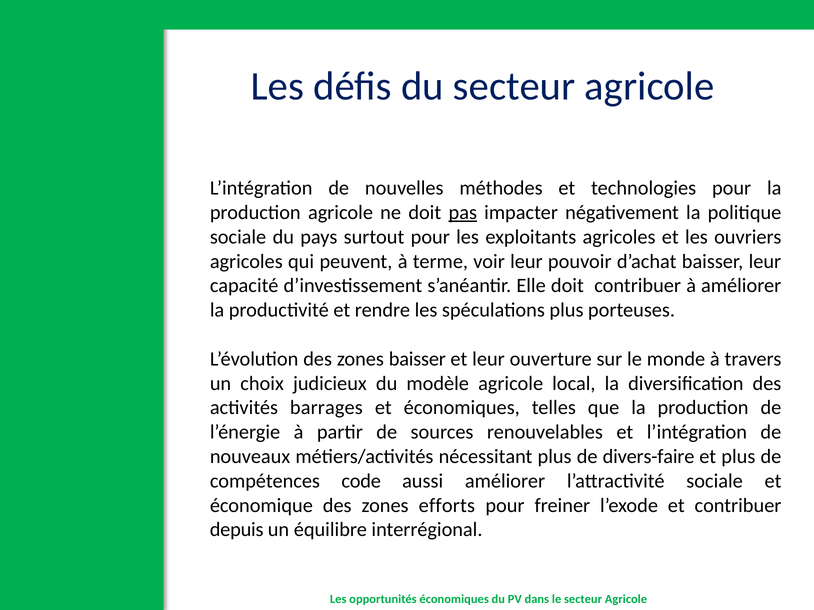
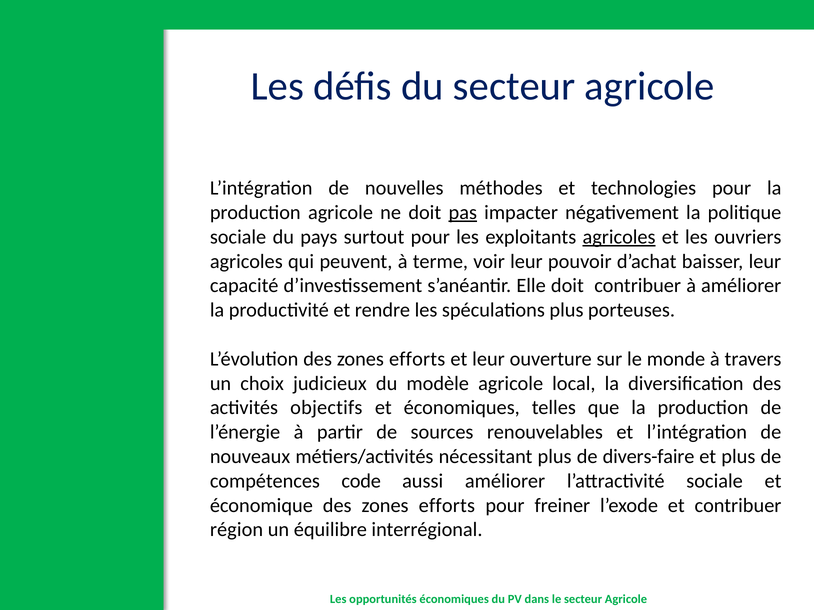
agricoles underline: none -> present (619, 237)
L’évolution des zones baisser: baisser -> efforts (417, 359)
barrages: barrages -> objectifs (326, 408)
depuis: depuis -> région (237, 530)
